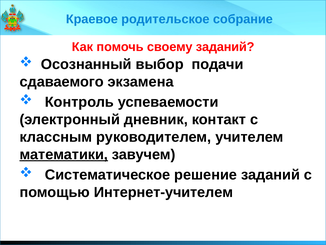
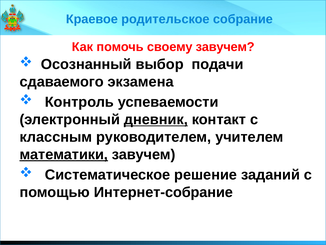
своему заданий: заданий -> завучем (225, 47)
дневник underline: none -> present (156, 119)
Интернет-учителем: Интернет-учителем -> Интернет-собрание (163, 192)
